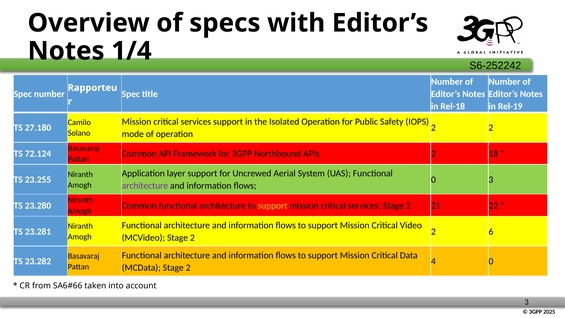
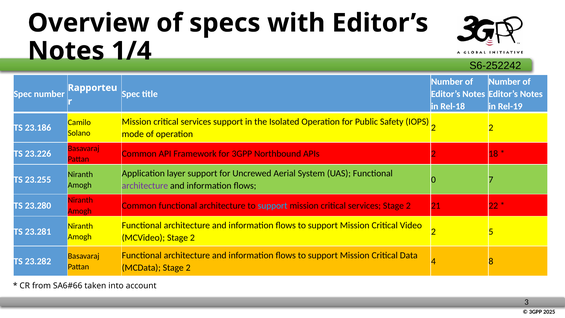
27.180: 27.180 -> 23.186 (38, 128)
72.124: 72.124 -> 23.226 (38, 154)
0 3: 3 -> 7 (491, 180)
support colour: yellow -> light blue (273, 206)
6: 6 -> 5 (491, 231)
4 0: 0 -> 8 (491, 261)
